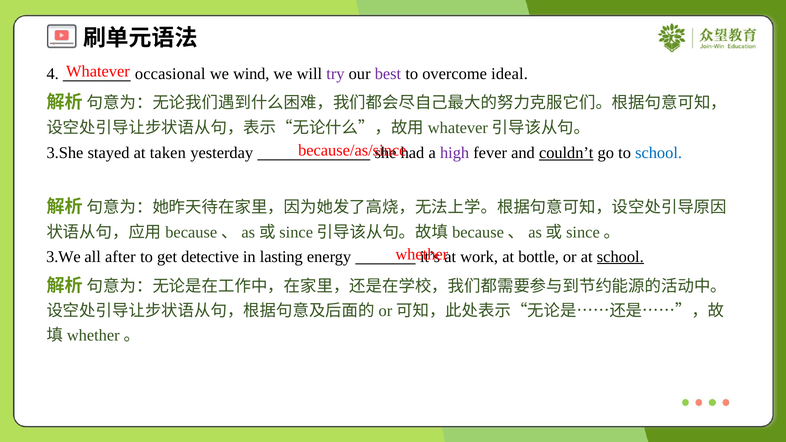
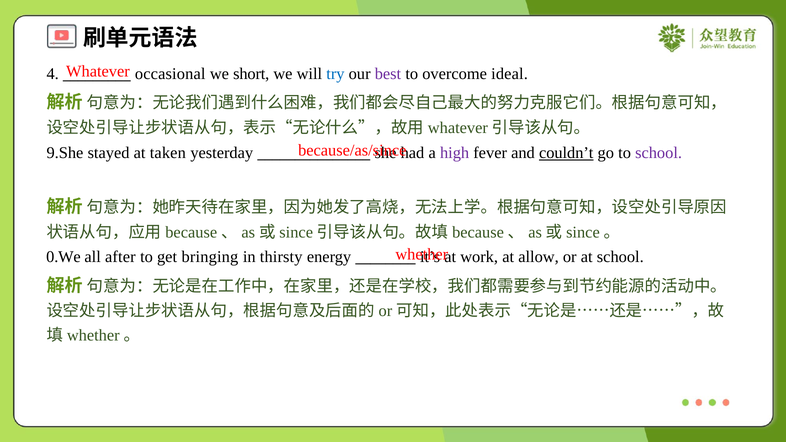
wind: wind -> short (251, 74)
try colour: purple -> blue (335, 74)
3.She: 3.She -> 9.She (65, 153)
school colour: blue -> purple (659, 153)
3.We: 3.We -> 0.We (63, 257)
detective: detective -> bringing (210, 257)
lasting: lasting -> thirsty (281, 257)
bottle: bottle -> allow (539, 257)
school underline: present -> none (620, 257)
